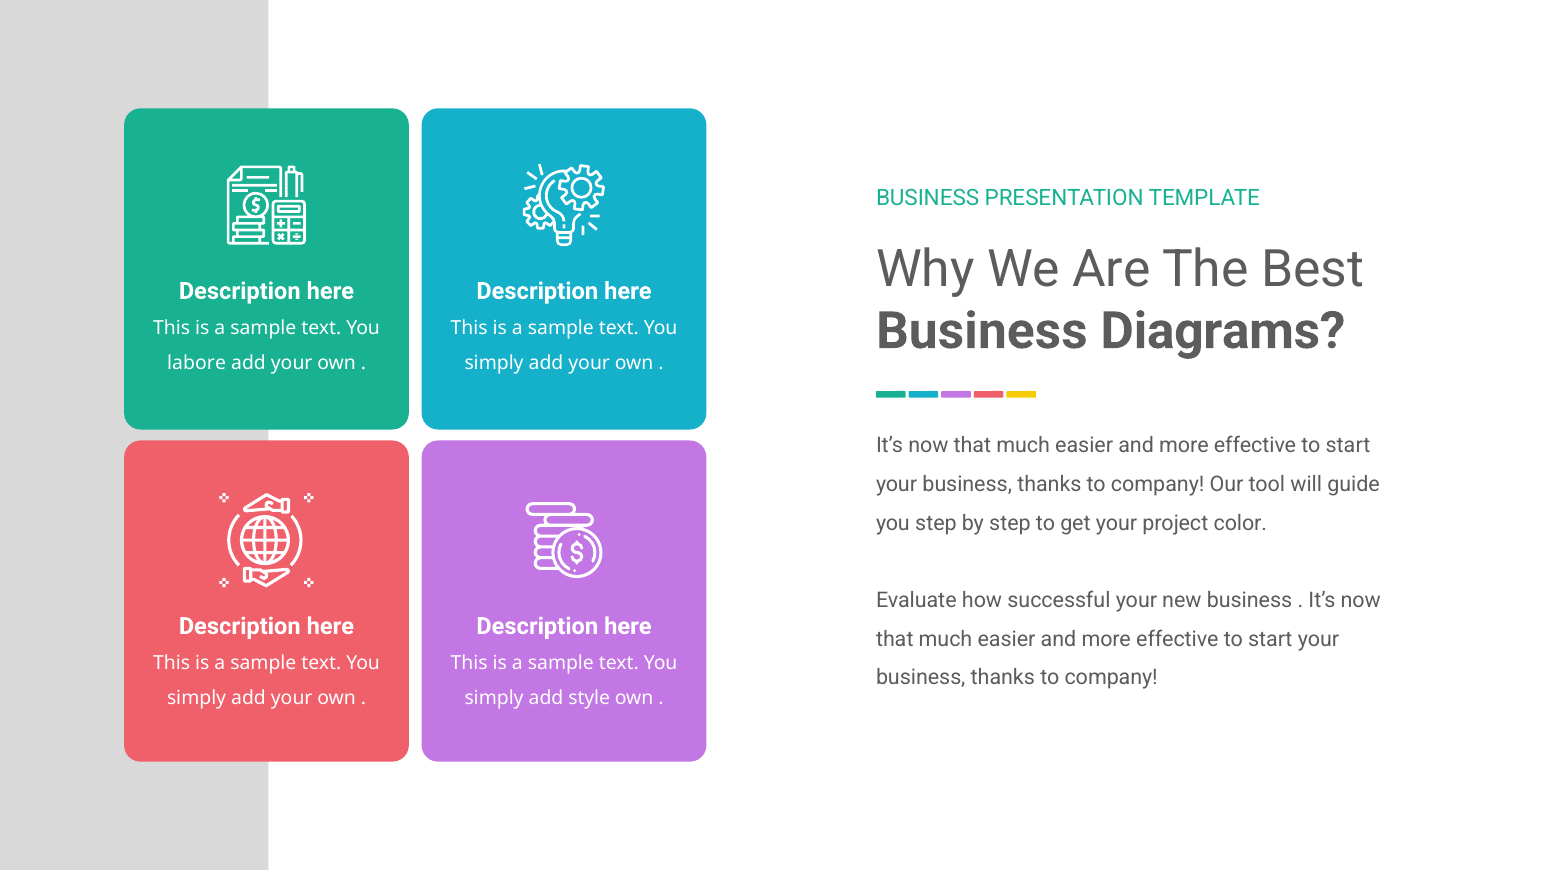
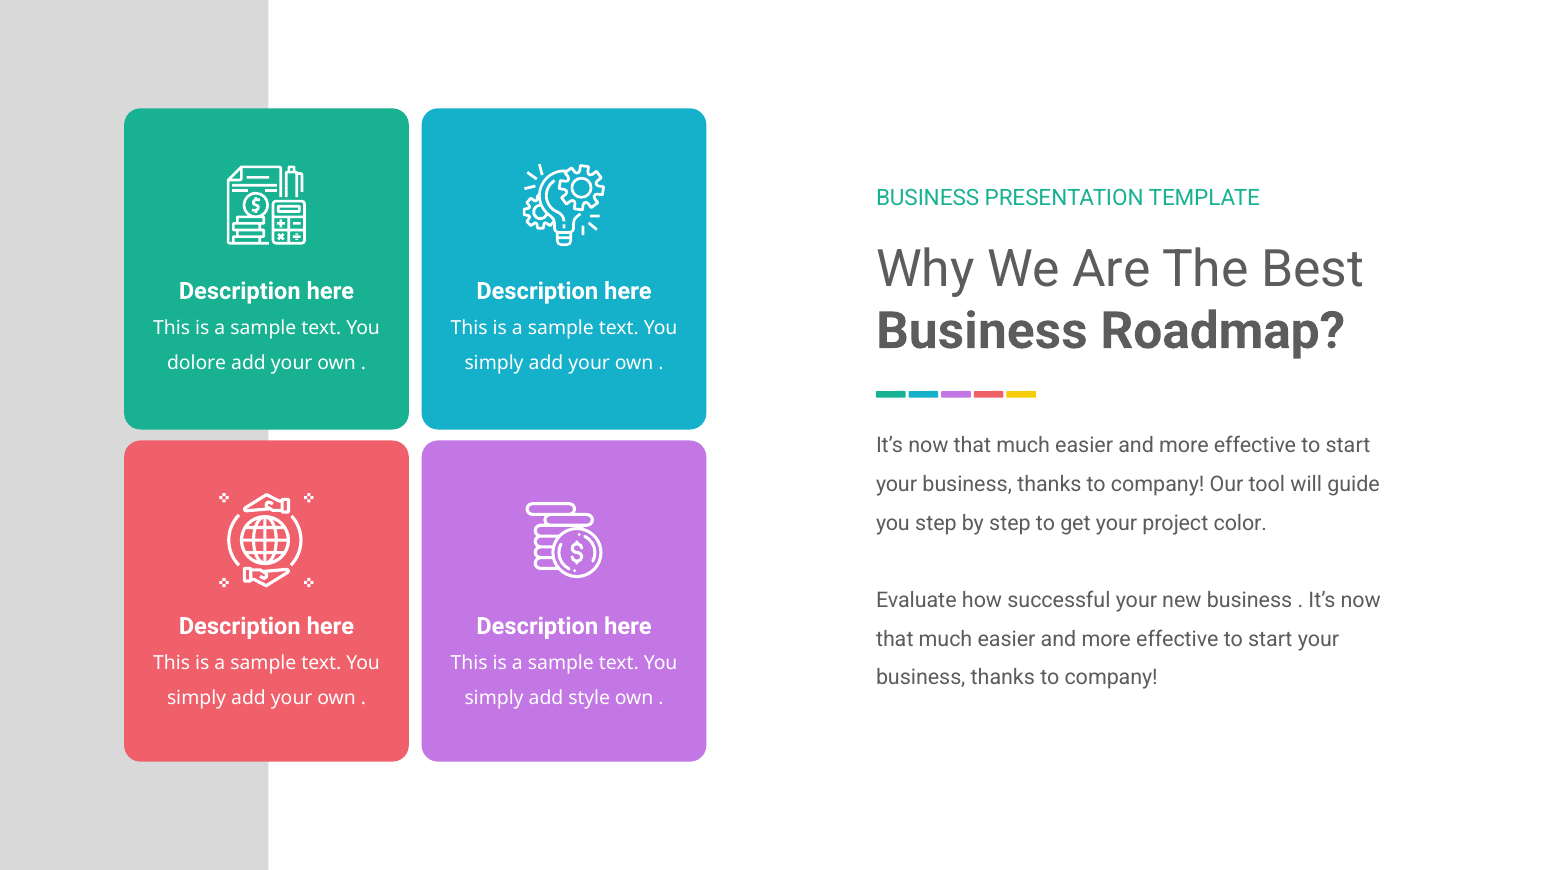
Diagrams: Diagrams -> Roadmap (1223, 331)
labore: labore -> dolore (197, 363)
